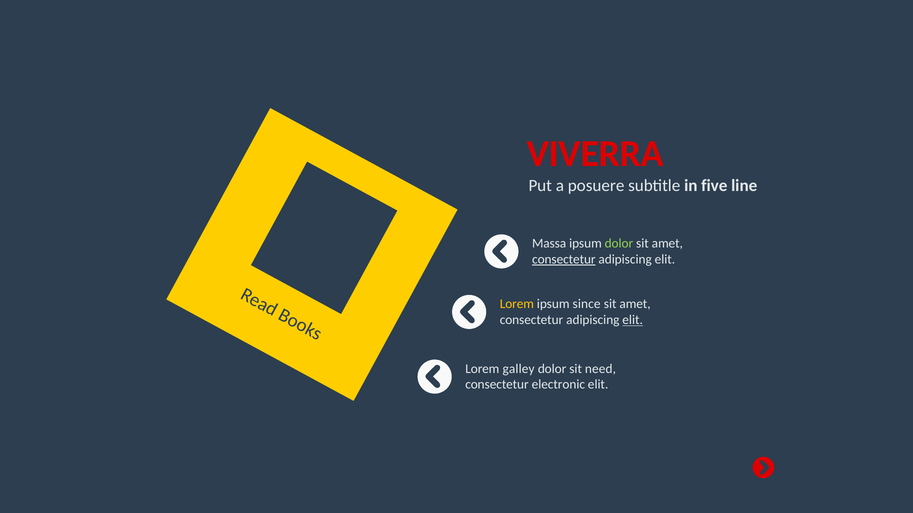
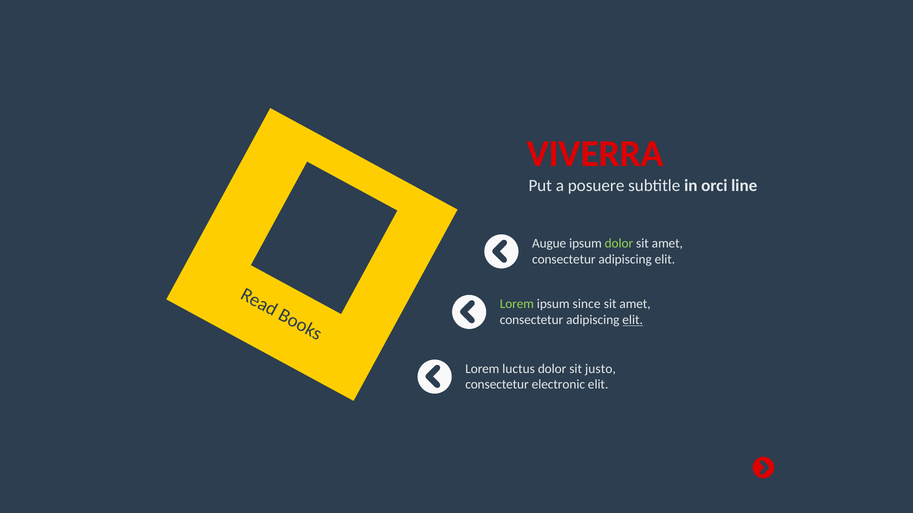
five: five -> orci (714, 186)
Massa: Massa -> Augue (549, 244)
consectetur underline: present -> none (564, 260)
Lorem colour: yellow -> light green (517, 304)
galley: galley -> luctus (519, 369)
need: need -> justo (600, 369)
